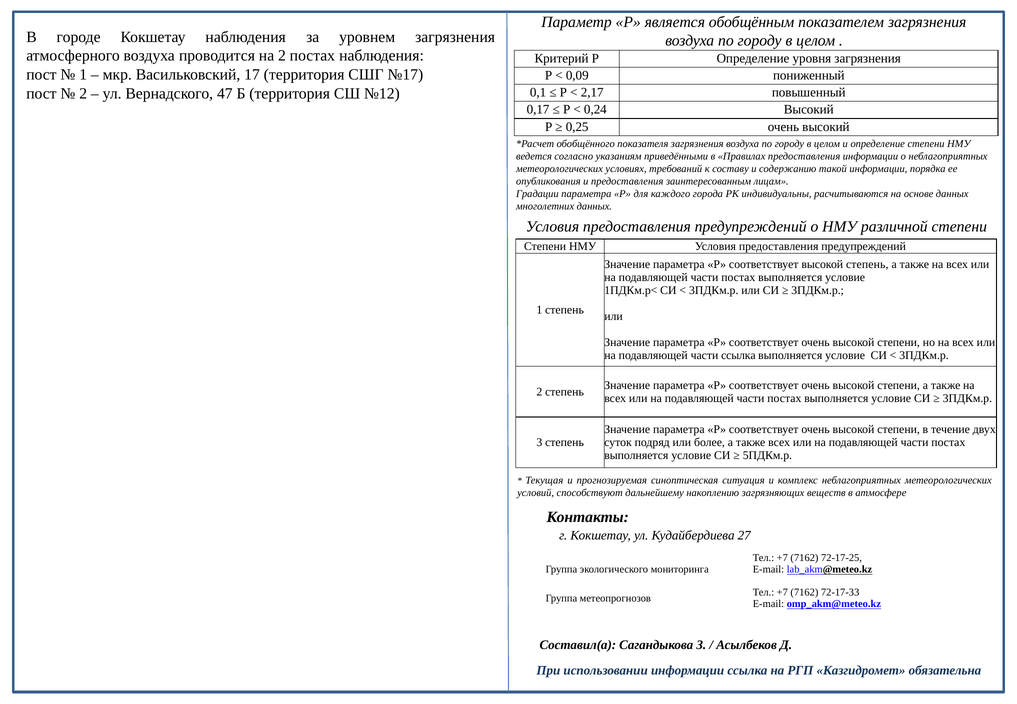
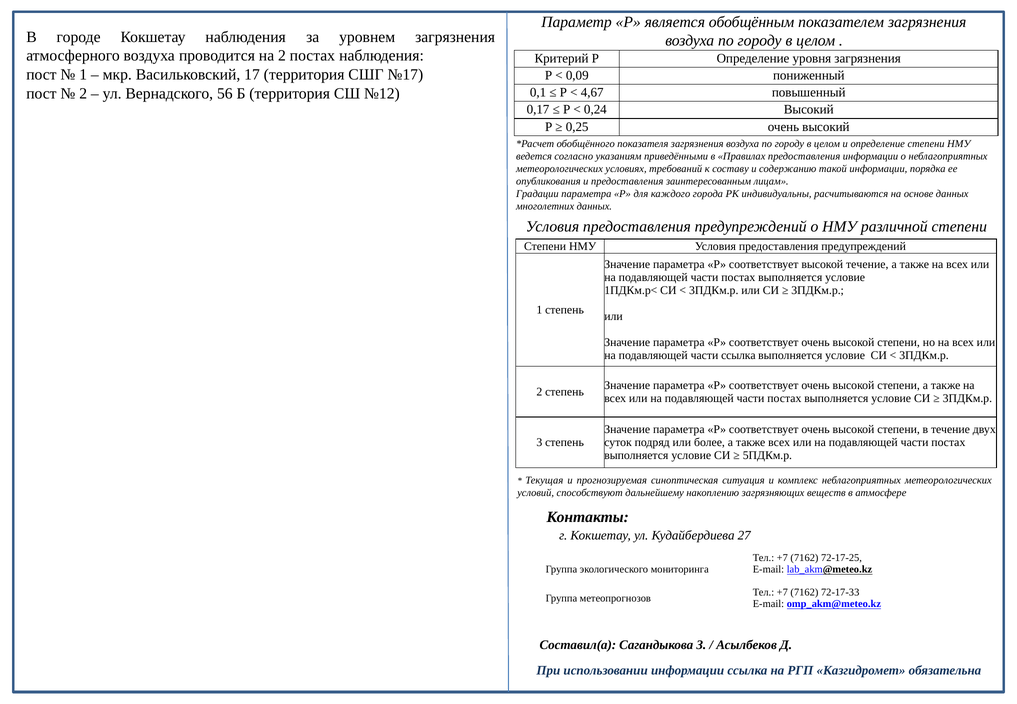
47: 47 -> 56 (225, 93)
2,17: 2,17 -> 4,67 (592, 93)
высокой степень: степень -> течение (867, 264)
